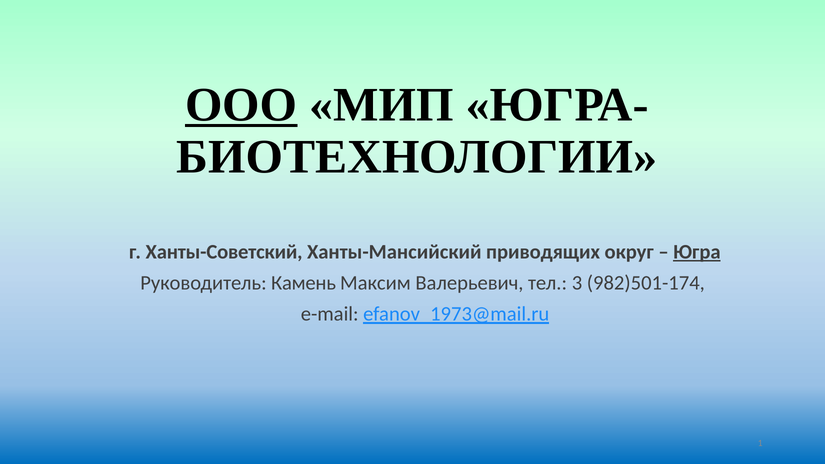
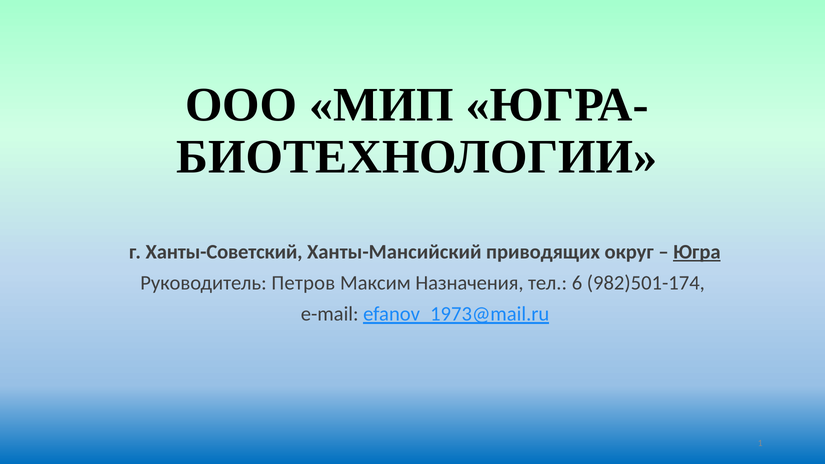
ООО underline: present -> none (241, 105)
Камень: Камень -> Петров (303, 283)
Валерьевич: Валерьевич -> Назначения (469, 283)
3: 3 -> 6 (577, 283)
